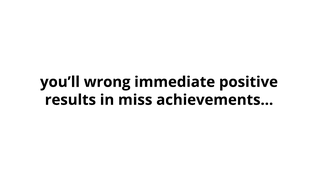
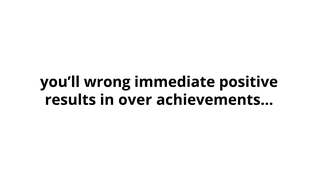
miss: miss -> over (135, 100)
